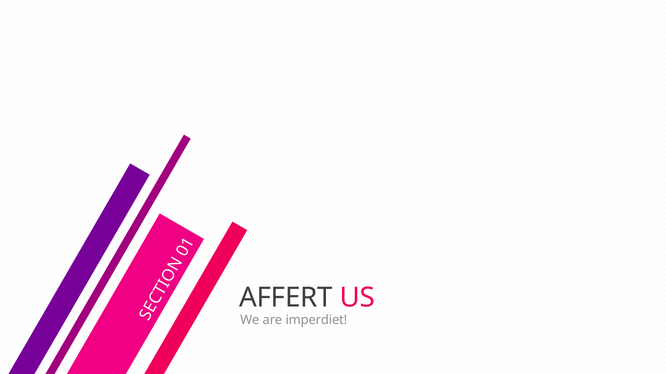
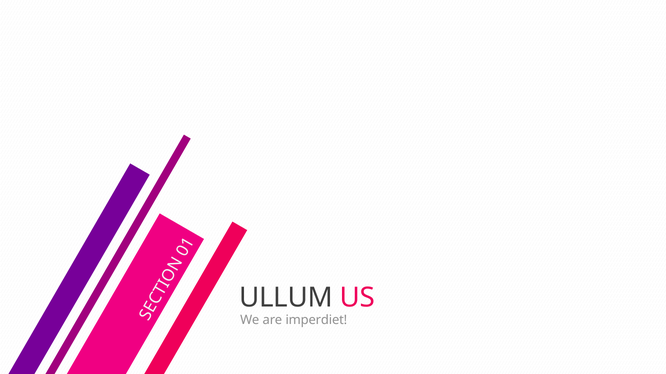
AFFERT: AFFERT -> ULLUM (286, 298)
